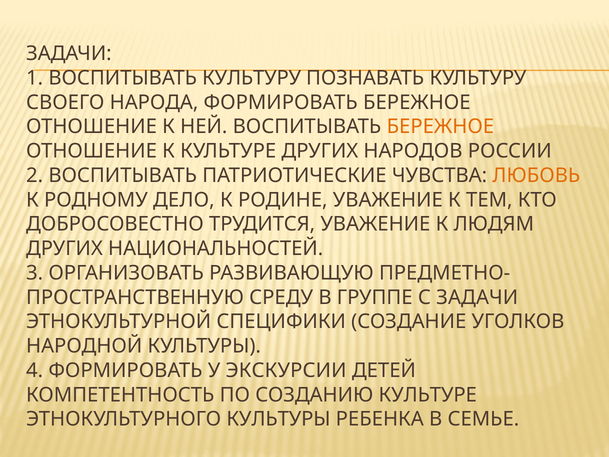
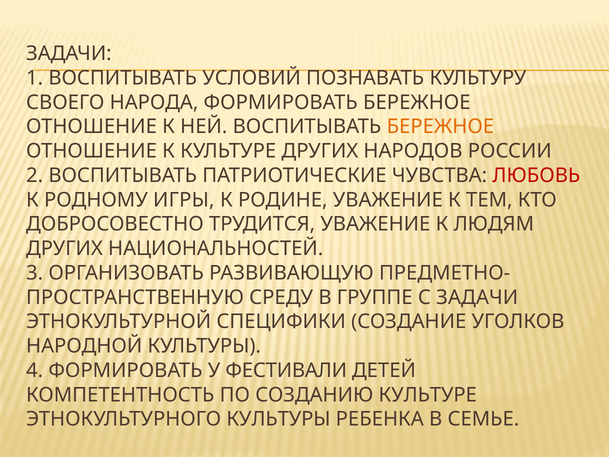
ВОСПИТЫВАТЬ КУЛЬТУРУ: КУЛЬТУРУ -> УСЛОВИЙ (252, 78)
ЛЮБОВЬ colour: orange -> red (536, 175)
ДЕЛО: ДЕЛО -> ИГРЫ (184, 200)
ЭКСКУРСИИ: ЭКСКУРСИИ -> ФЕСТИВАЛИ (286, 370)
